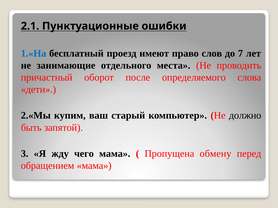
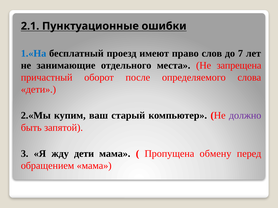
проводить: проводить -> запрещена (239, 66)
должно colour: black -> purple (245, 116)
жду чего: чего -> дети (84, 154)
